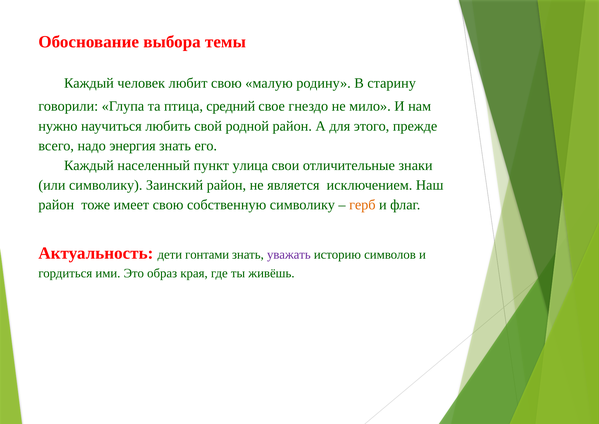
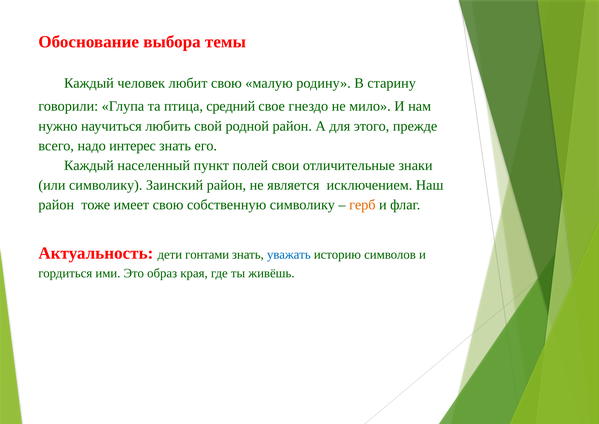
энергия: энергия -> интерес (133, 145)
улица: улица -> полей (250, 165)
уважать colour: purple -> blue (289, 254)
